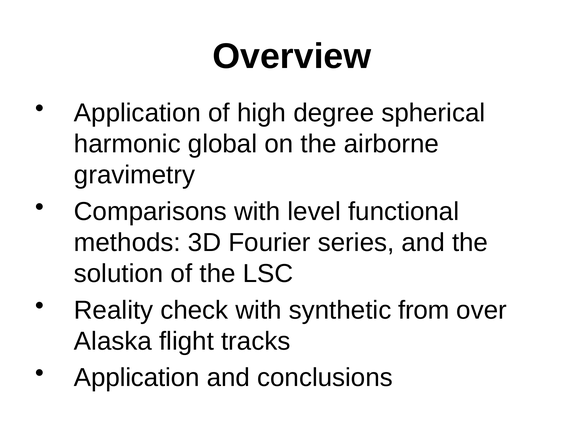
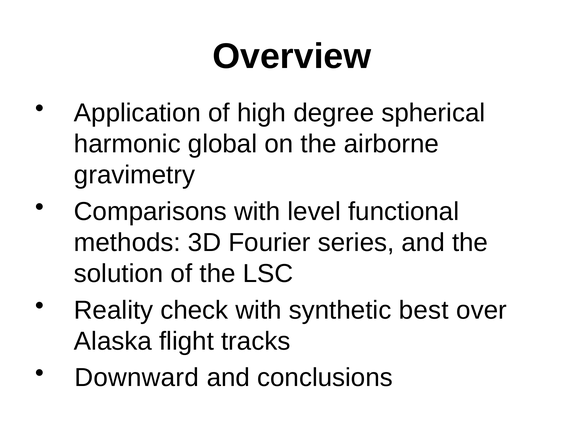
from: from -> best (424, 310)
Application: Application -> Downward (137, 378)
